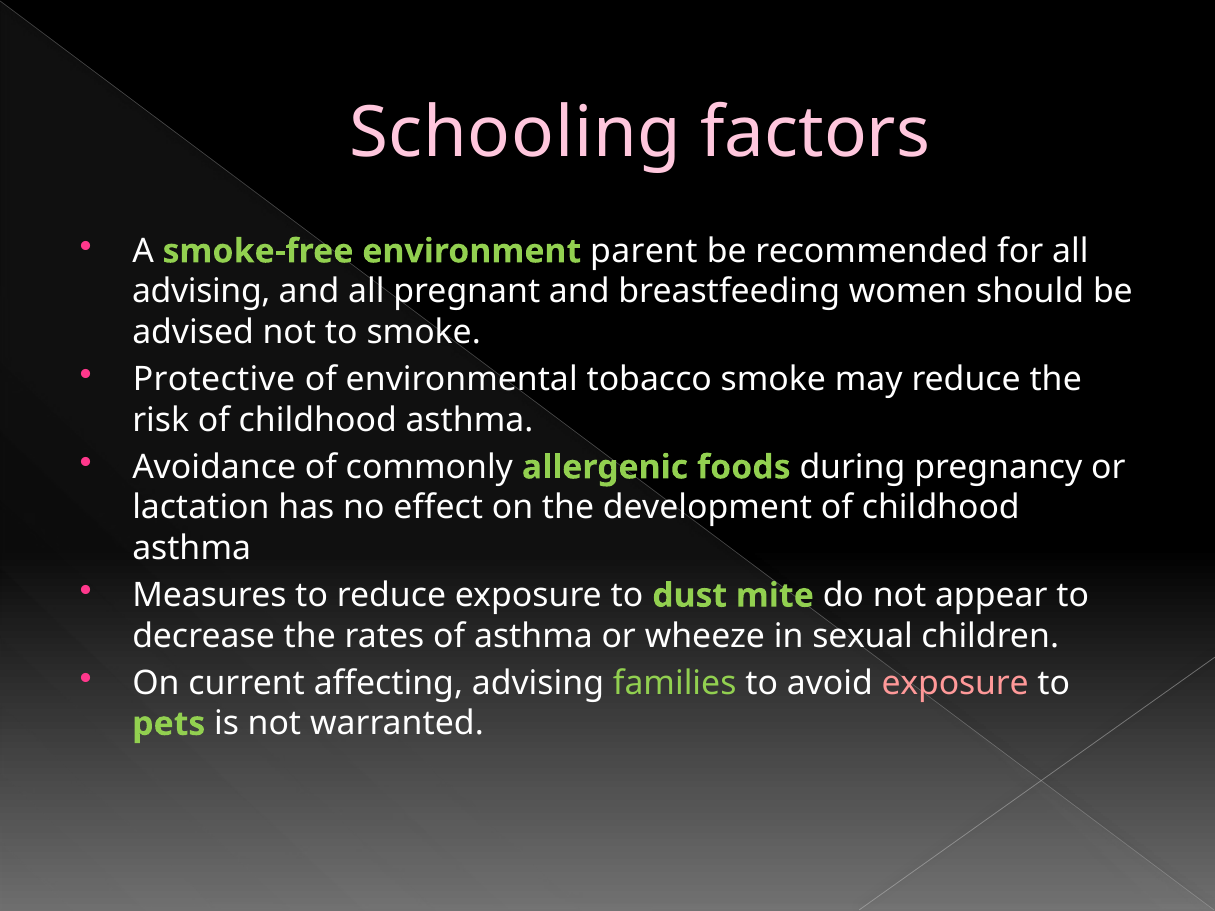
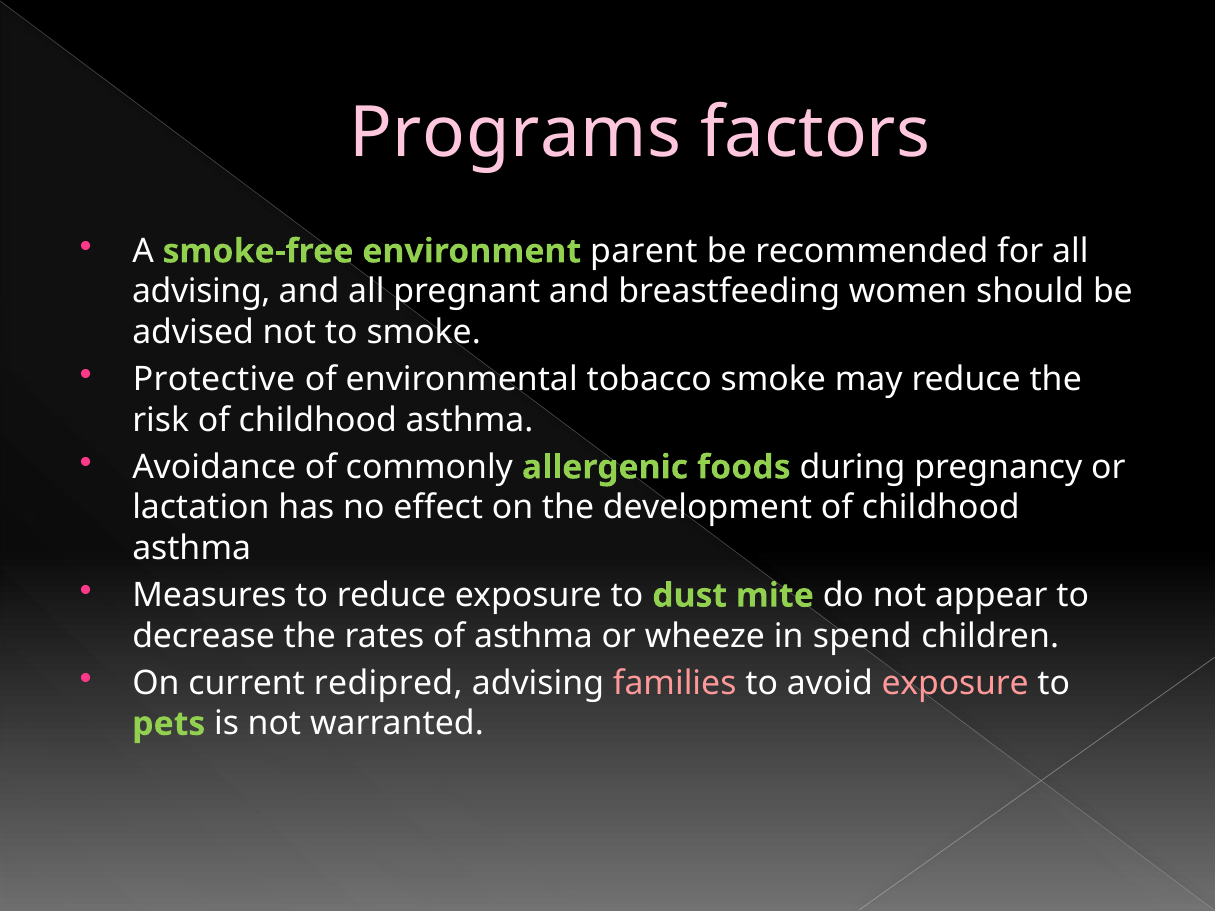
Schooling: Schooling -> Programs (515, 133)
sexual: sexual -> spend (862, 636)
affecting: affecting -> redipred (388, 684)
families colour: light green -> pink (675, 684)
